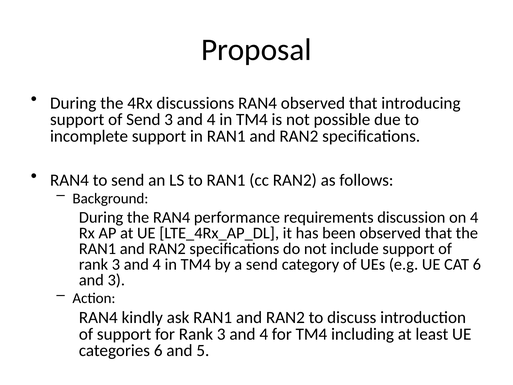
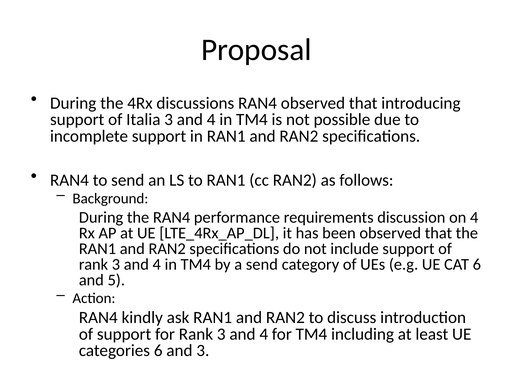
of Send: Send -> Italia (143, 120)
and 3: 3 -> 5 (116, 280)
and 5: 5 -> 3 (203, 350)
